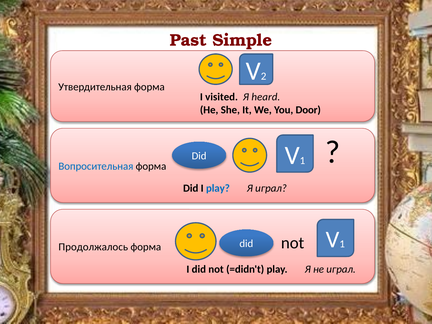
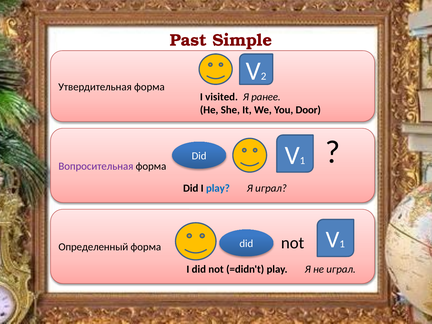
heard: heard -> ранее (266, 97)
Вопросительная colour: blue -> purple (96, 166)
Продолжалось: Продолжалось -> Определенный (93, 247)
